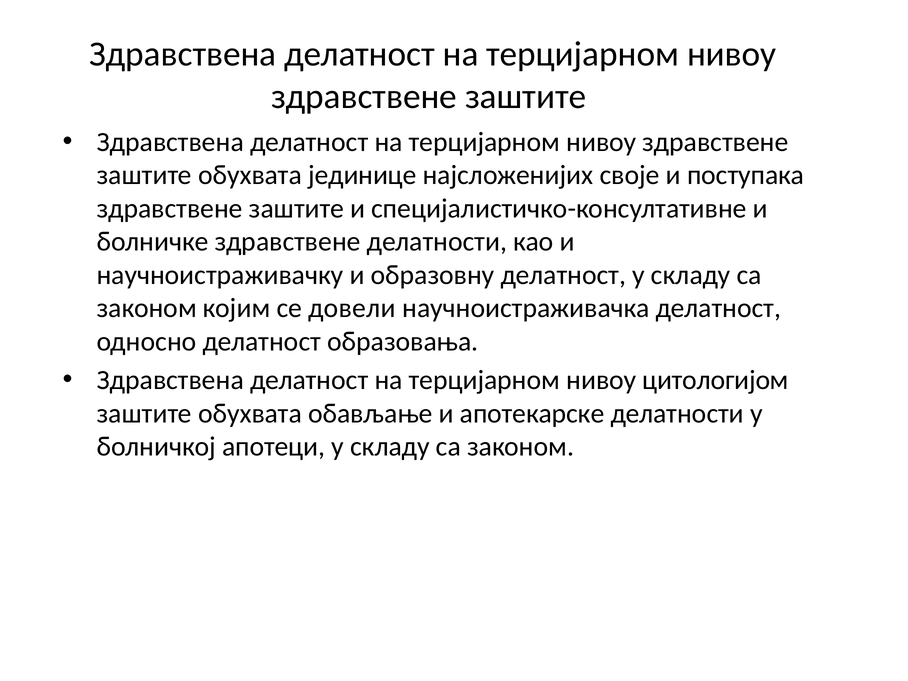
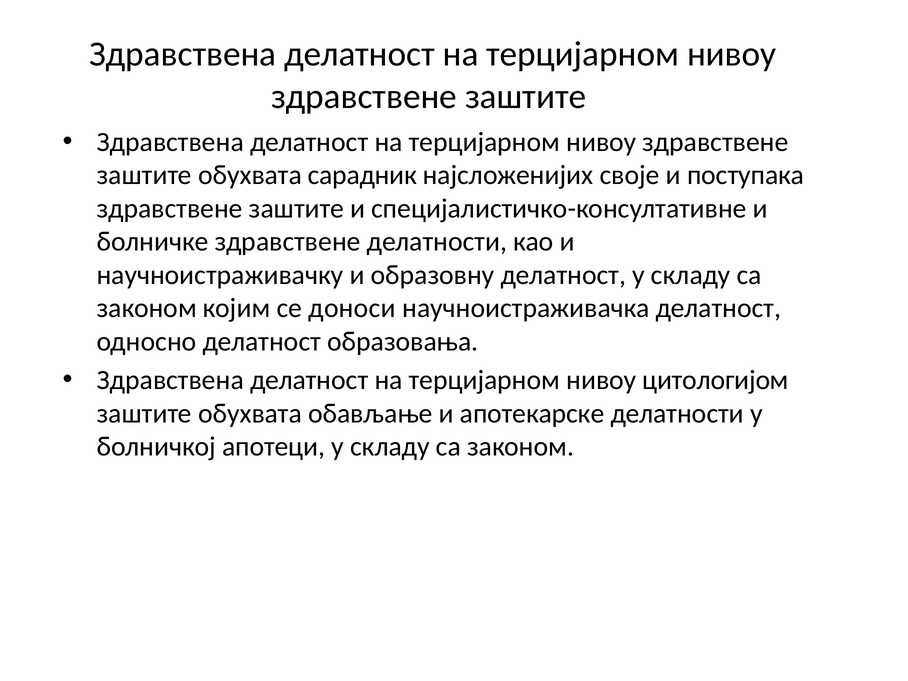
јединице: јединице -> сарадник (362, 175)
довели: довели -> доноси (352, 308)
